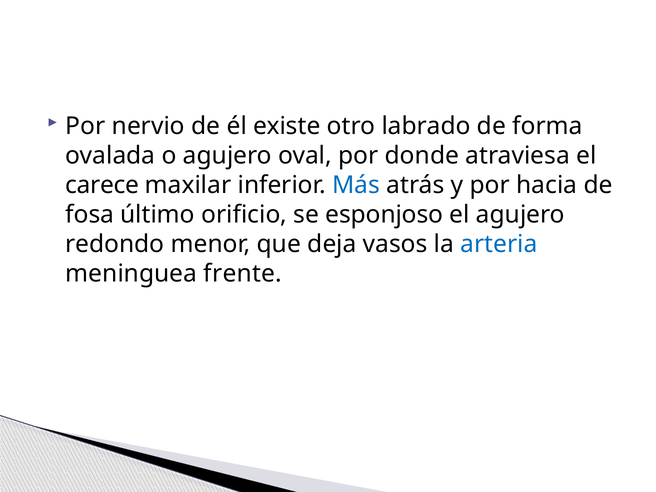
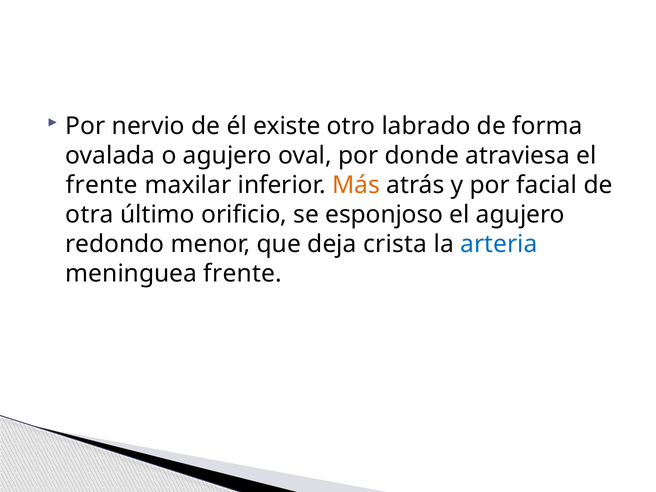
carece: carece -> frente (102, 185)
Más colour: blue -> orange (356, 185)
hacia: hacia -> facial (547, 185)
fosa: fosa -> otra (90, 215)
vasos: vasos -> crista (395, 244)
